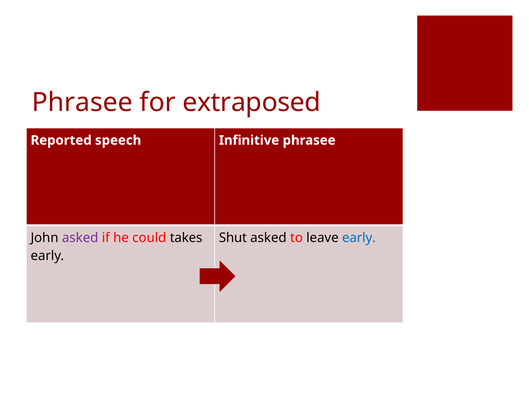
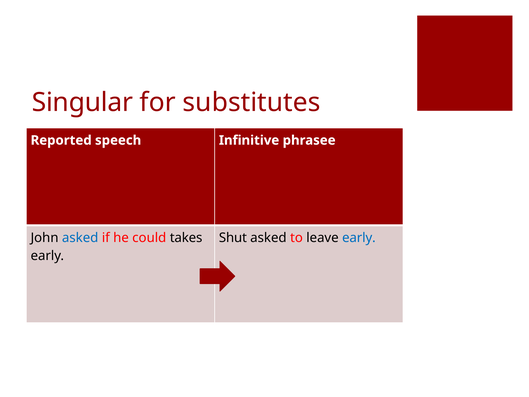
Phrasee: Phrasee -> Singular (82, 102)
extraposed: extraposed -> substitutes (252, 102)
asked colour: purple -> blue (80, 237)
